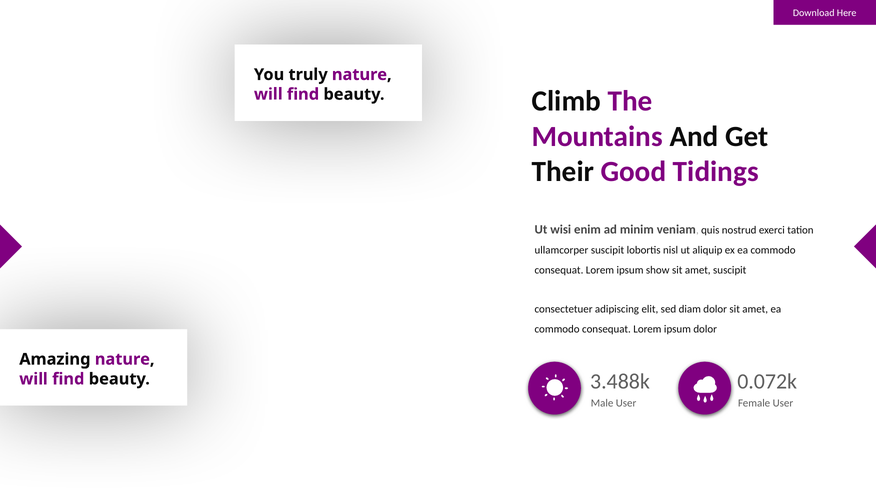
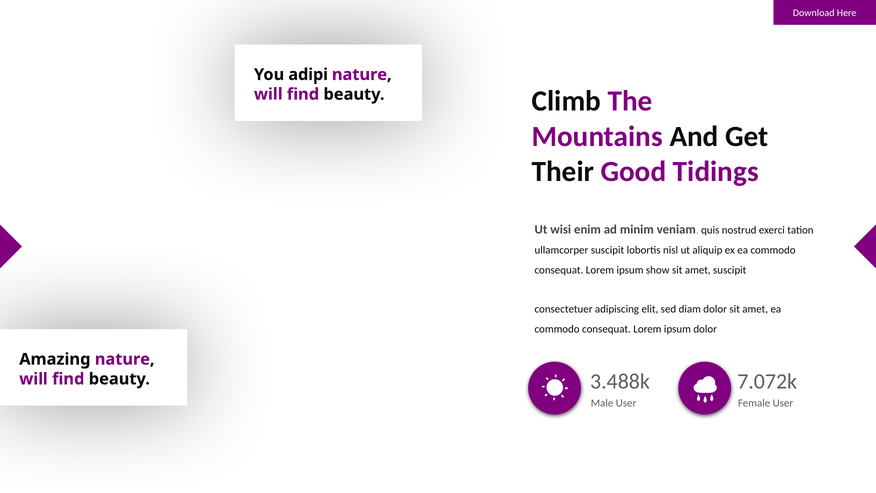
truly: truly -> adipi (308, 75)
0.072k: 0.072k -> 7.072k (767, 381)
